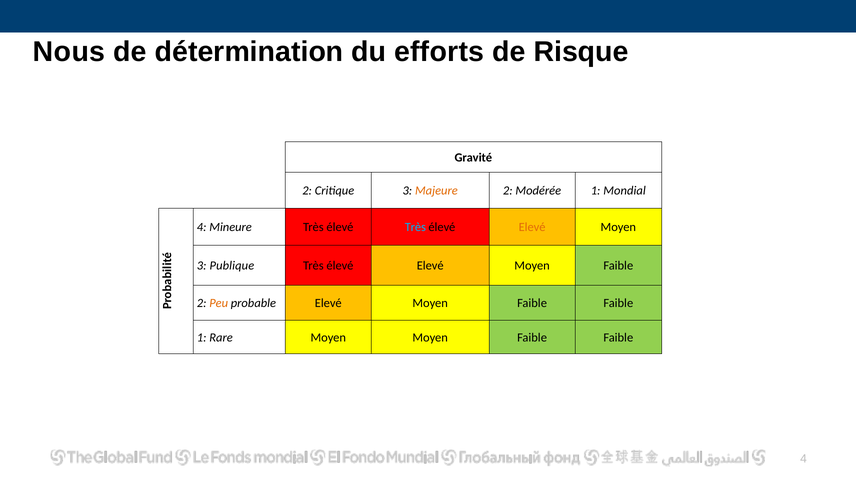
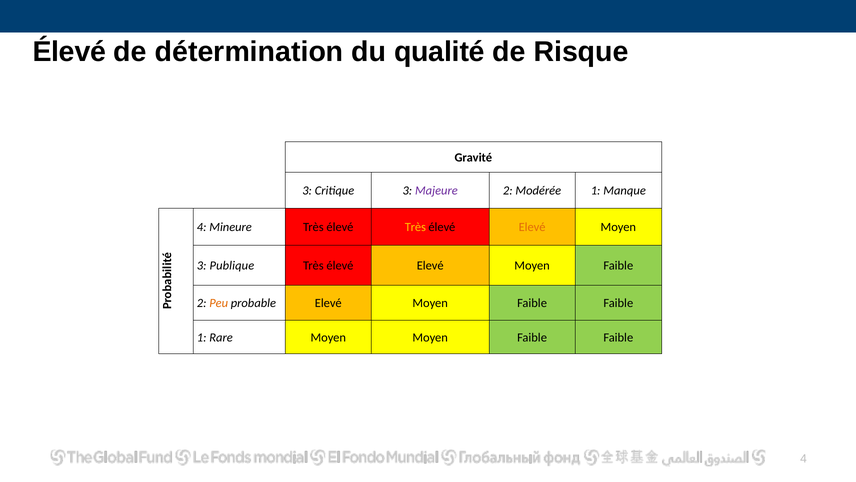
Nous: Nous -> Élevé (69, 52)
efforts: efforts -> qualité (439, 52)
2: 2 -> 3 (307, 191)
Majeure colour: orange -> purple (436, 191)
Mondial: Mondial -> Manque (625, 191)
Très colour: light blue -> yellow (415, 227)
